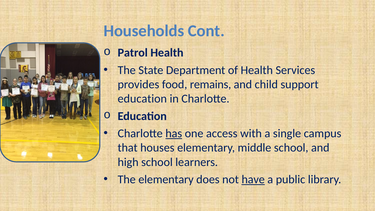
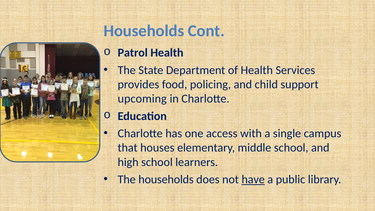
remains: remains -> policing (210, 84)
education: education -> upcoming (142, 99)
has underline: present -> none (174, 133)
The elementary: elementary -> households (166, 179)
